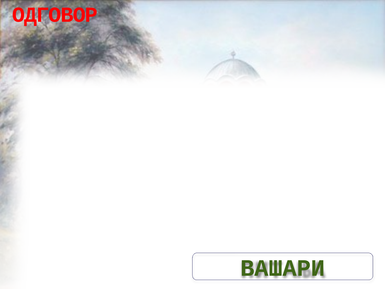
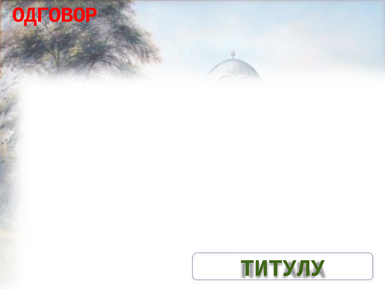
ВАШАРИ: ВАШАРИ -> ТИТУЛУ (283, 268)
